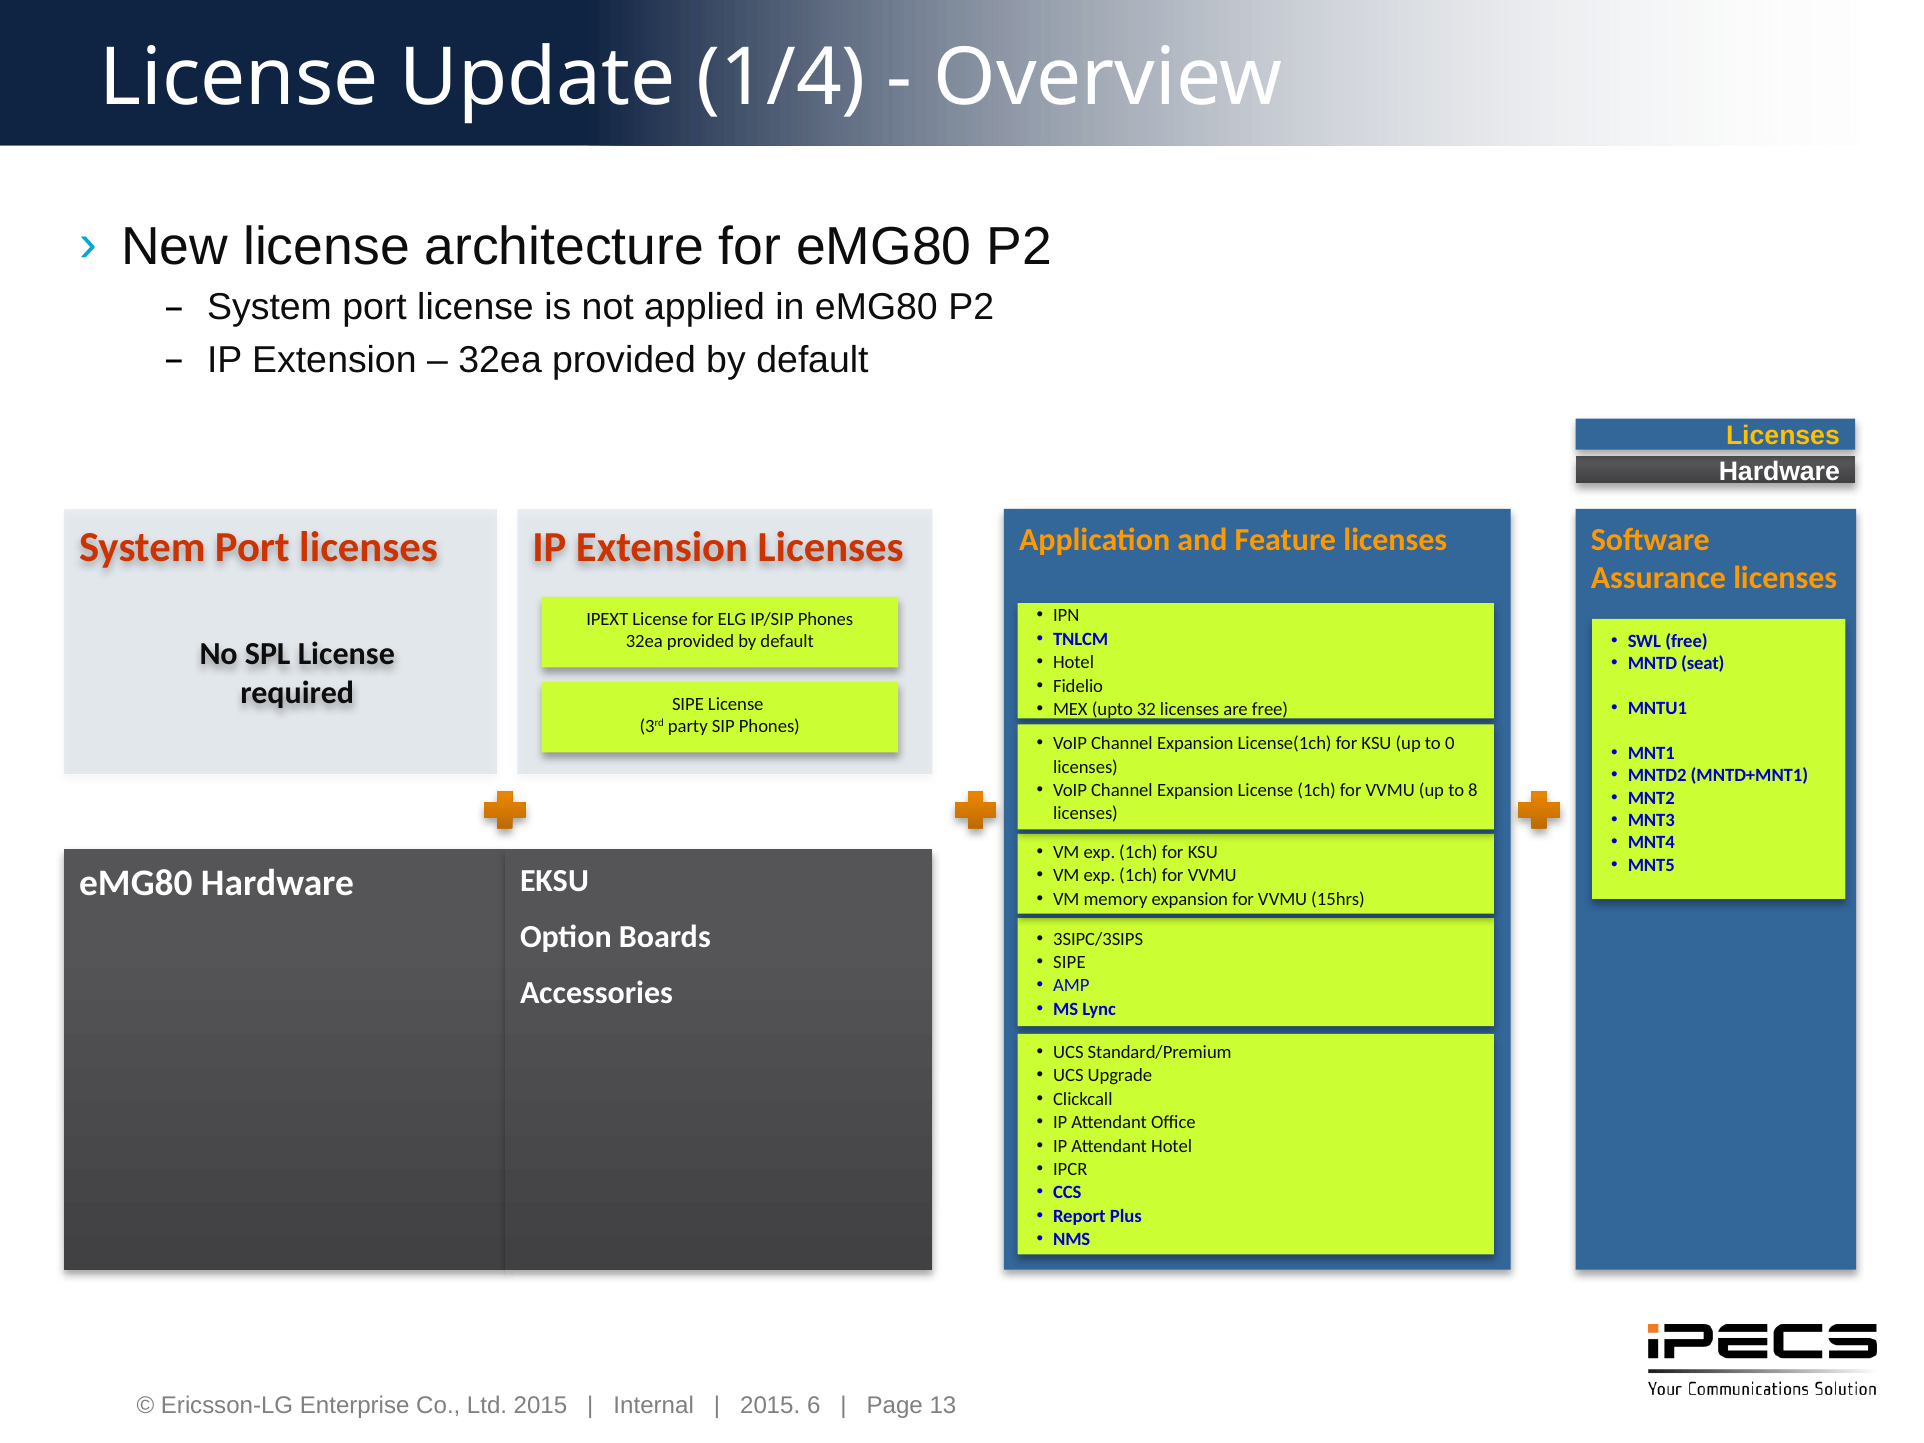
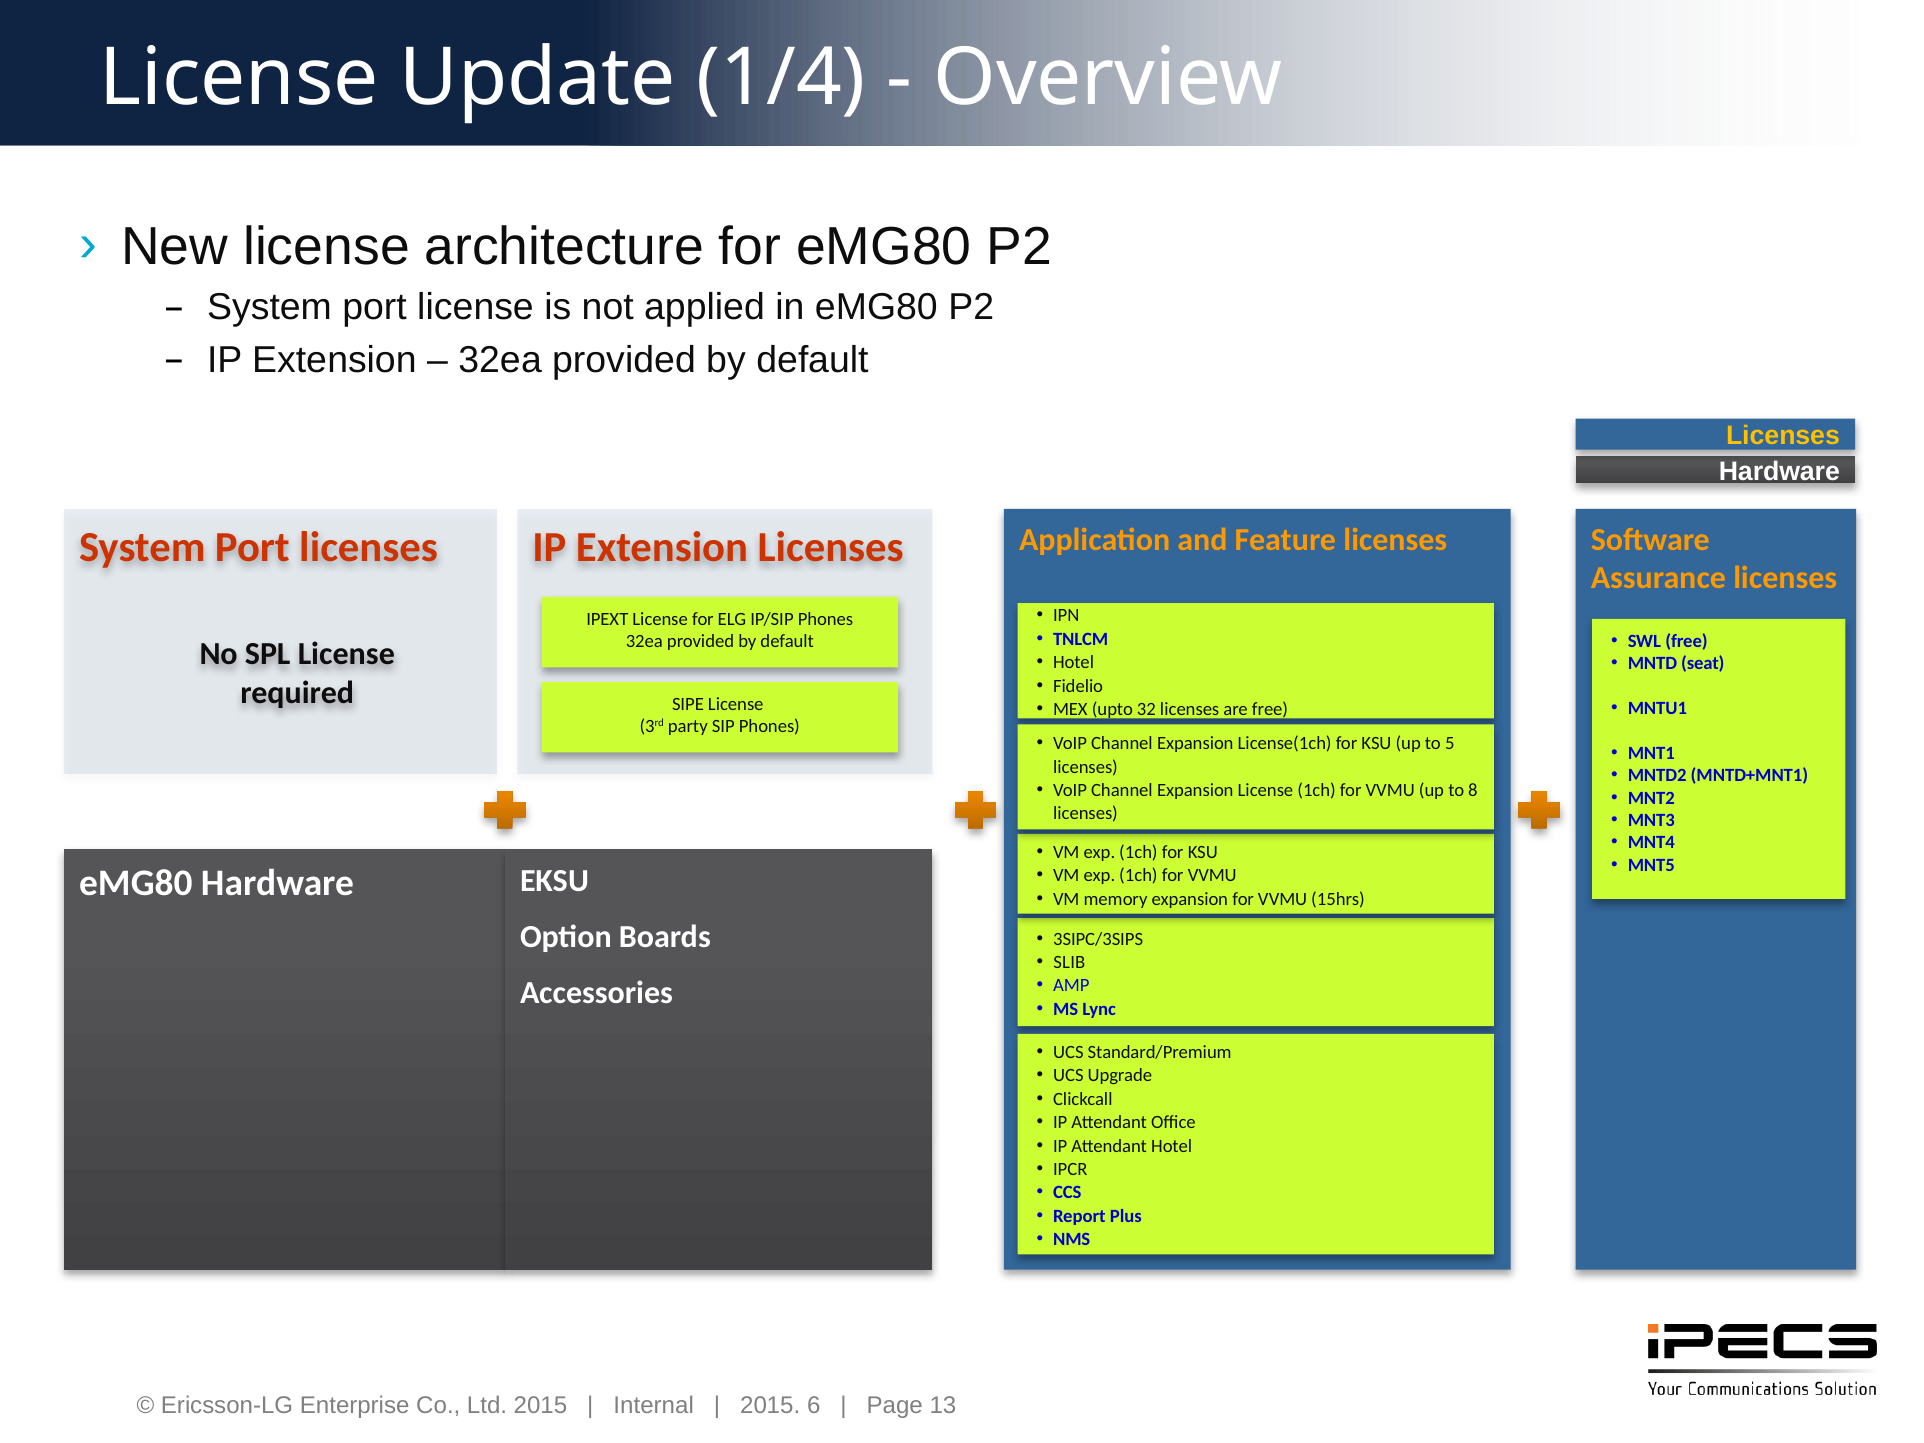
0: 0 -> 5 (1450, 744)
SIPE: SIPE -> SLIB (1069, 962)
